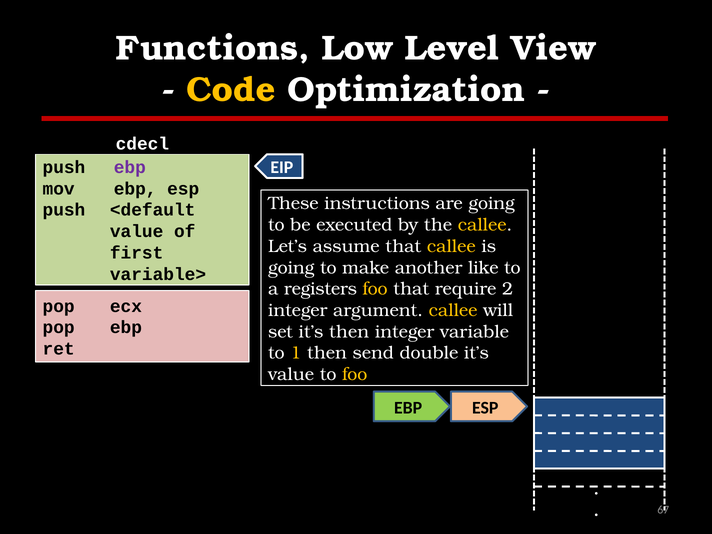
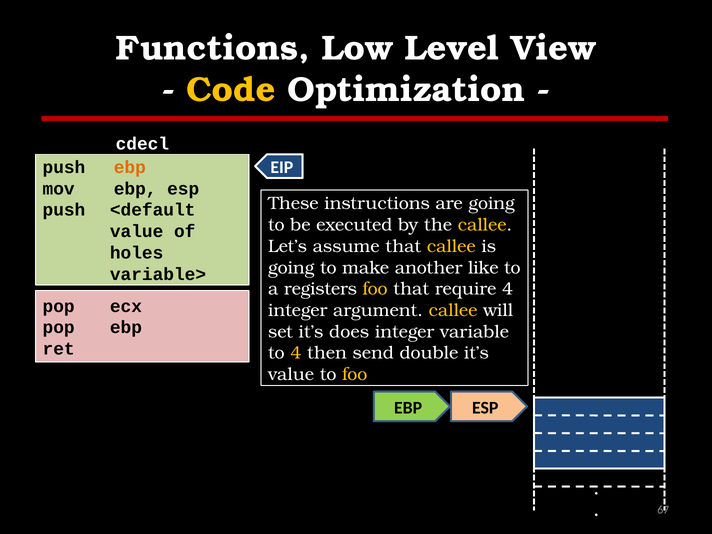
ebp colour: purple -> orange (130, 167)
first: first -> holes (137, 253)
require 2: 2 -> 4 (508, 289)
it’s then: then -> does (349, 332)
to 1: 1 -> 4 (296, 353)
